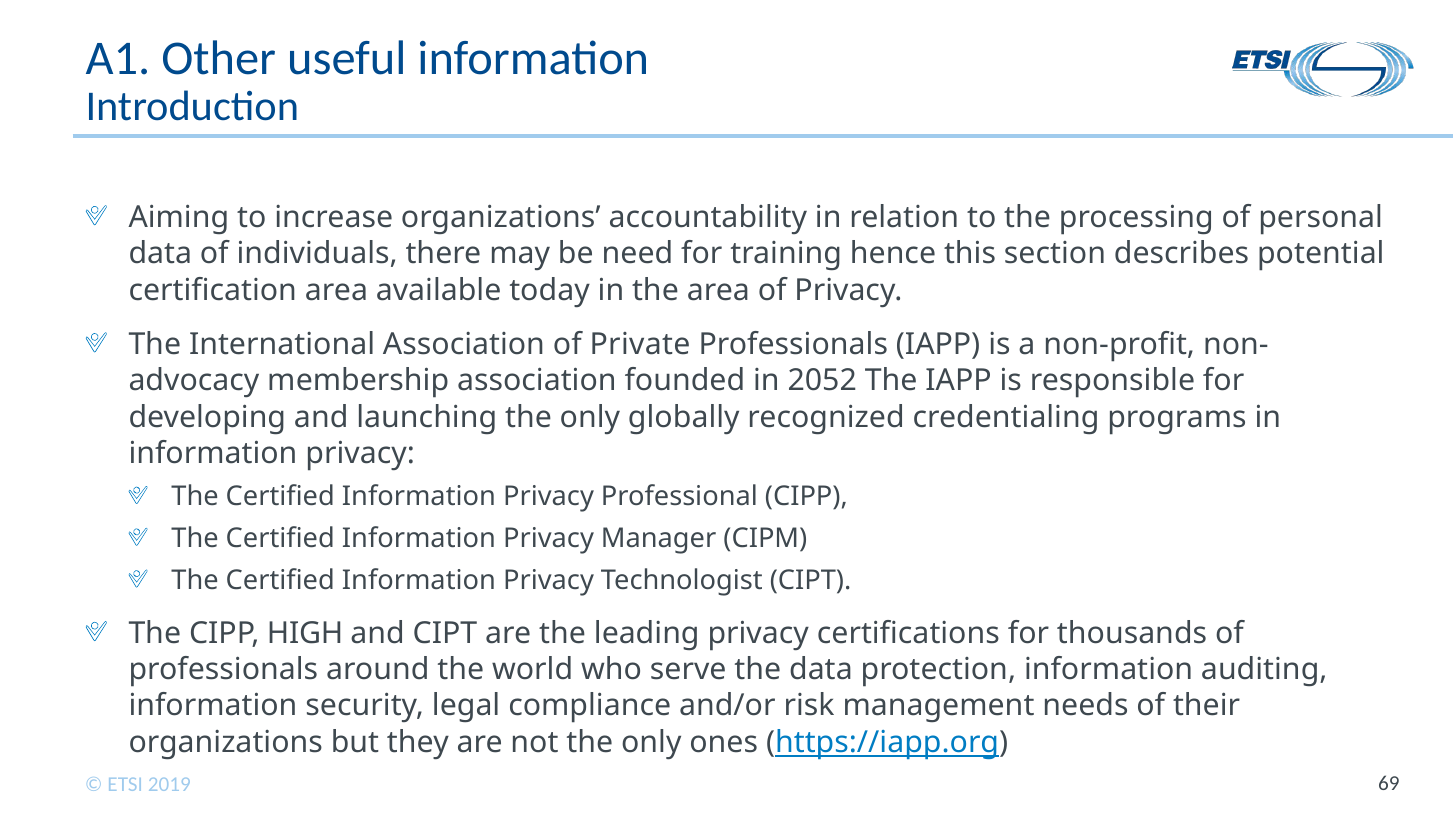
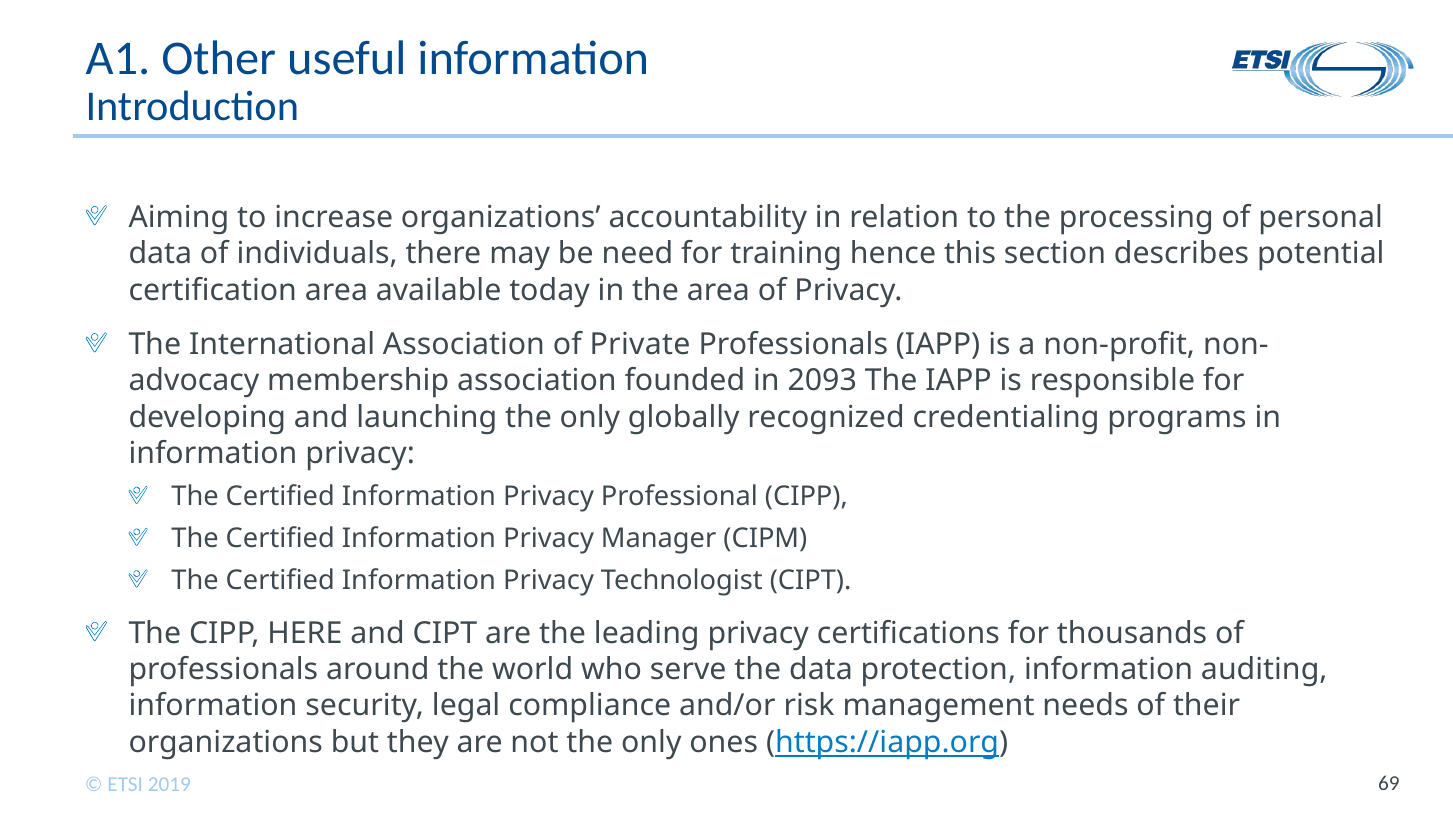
2052: 2052 -> 2093 (822, 381)
HIGH: HIGH -> HERE (305, 634)
